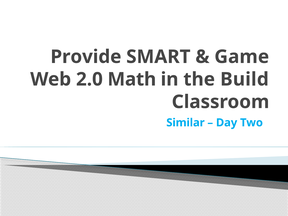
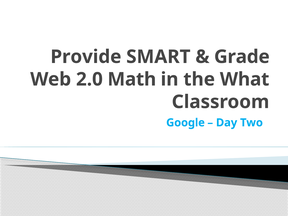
Game: Game -> Grade (242, 57)
Build: Build -> What (245, 79)
Similar: Similar -> Google (185, 123)
